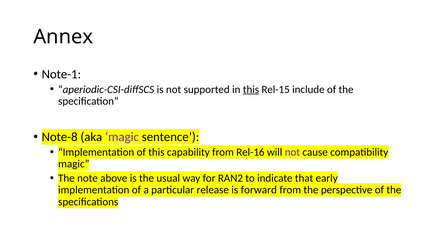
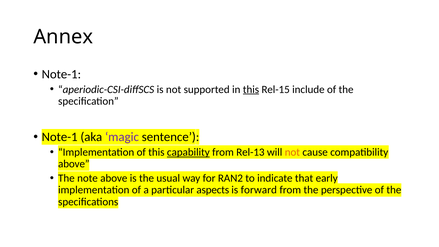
Note-8: Note-8 -> Note-1 (60, 137)
capability underline: none -> present (188, 152)
Rel-16: Rel-16 -> Rel-13 (250, 152)
not colour: purple -> orange (292, 152)
magic: magic -> above (74, 164)
release: release -> aspects (213, 190)
